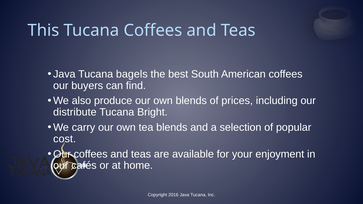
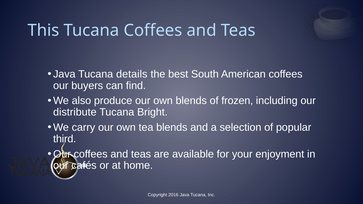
bagels: bagels -> details (132, 74)
prices: prices -> frozen (237, 101)
cost: cost -> third (65, 139)
